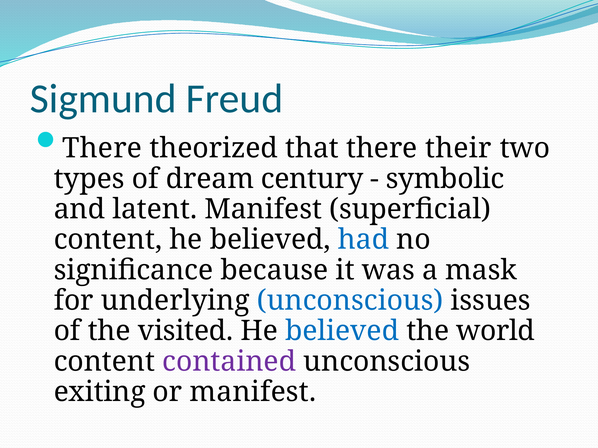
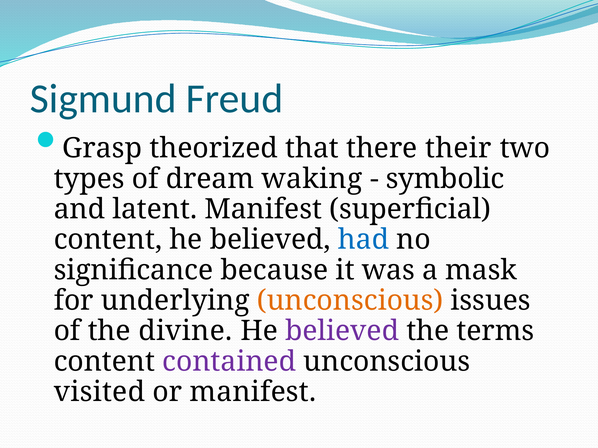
There: There -> Grasp (102, 148)
century: century -> waking (312, 179)
unconscious colour: blue -> orange (350, 301)
visited: visited -> divine (185, 331)
believed colour: blue -> purple (342, 331)
world: world -> terms (495, 331)
exiting: exiting -> visited (99, 392)
